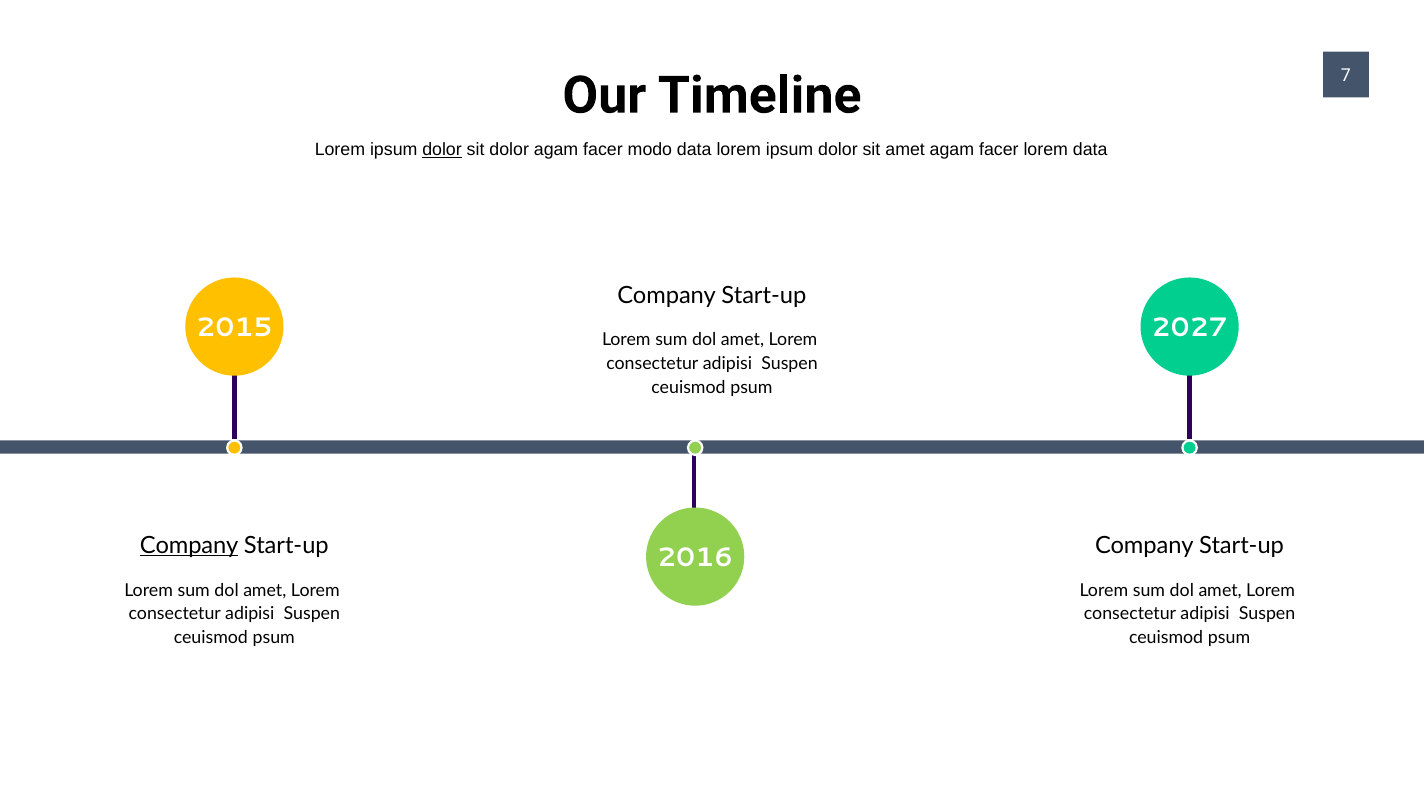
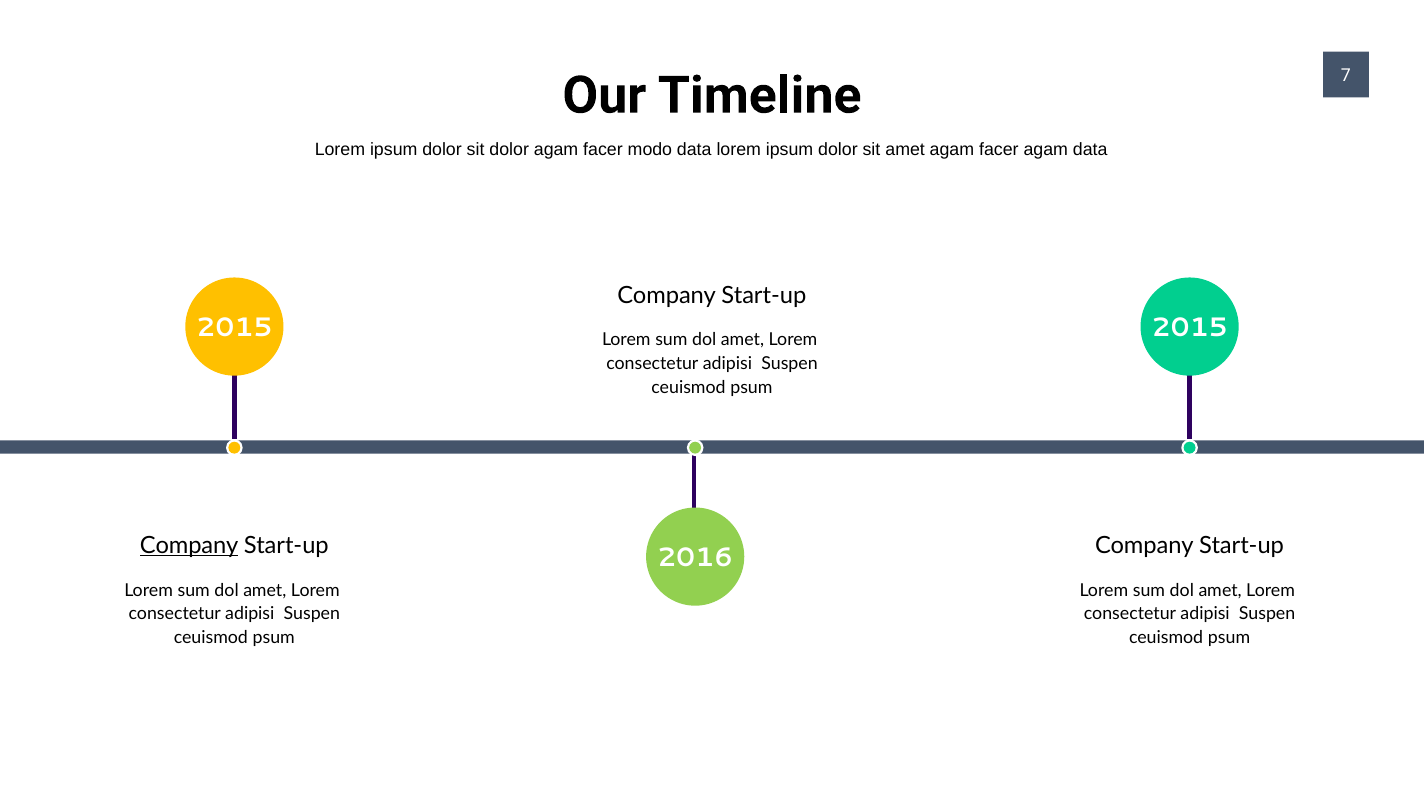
dolor underline: present -> none (442, 150)
facer lorem: lorem -> agam (1046, 150)
2027: 2027 -> 2015 (1190, 328)
